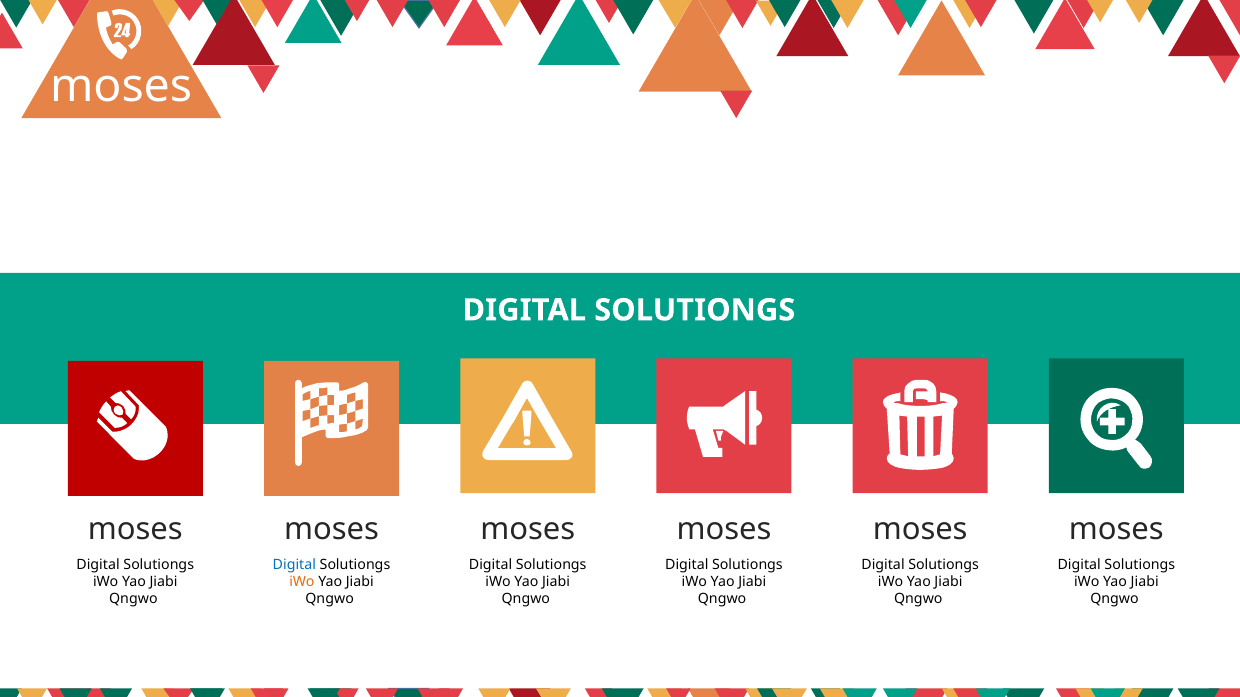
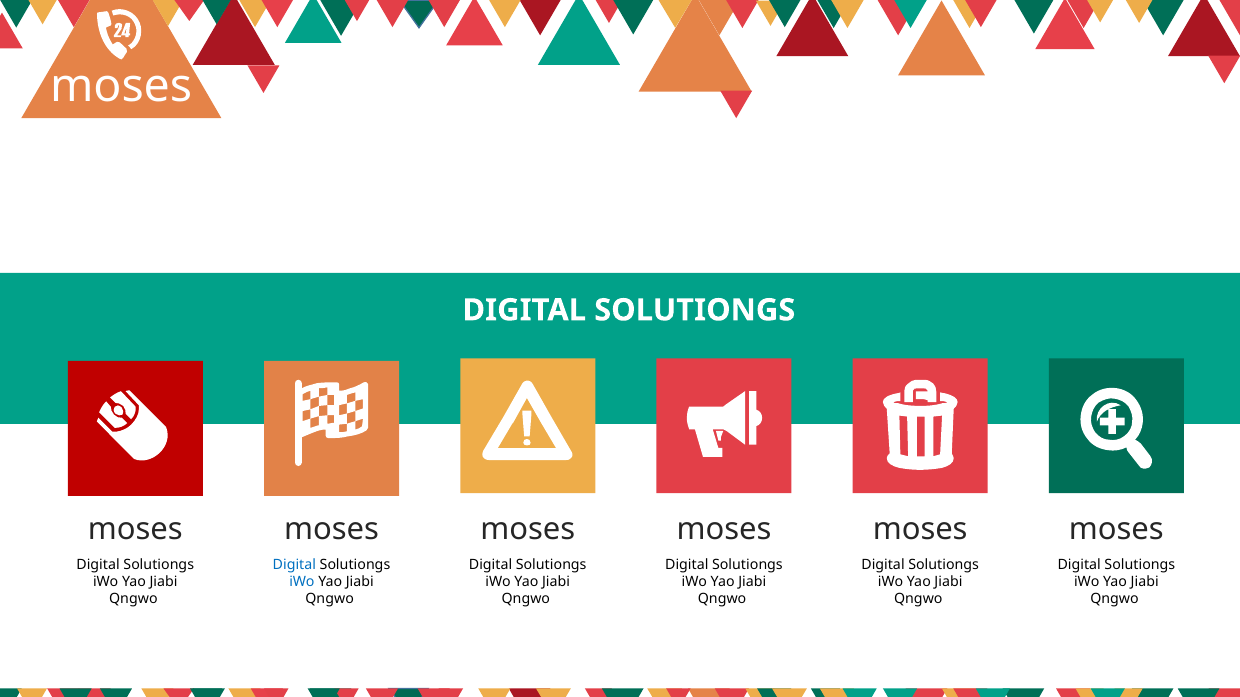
iWo colour: orange -> blue (302, 582)
